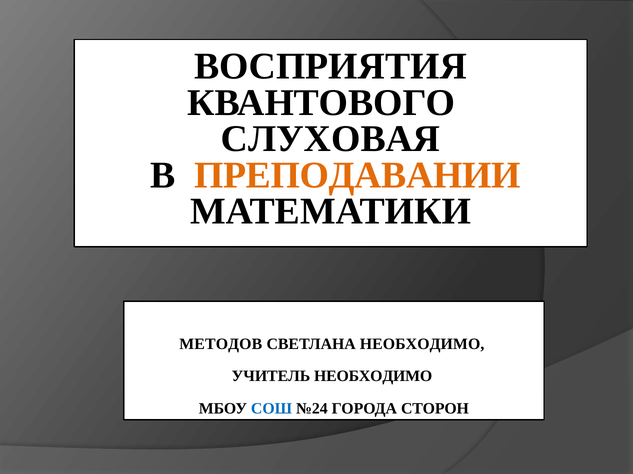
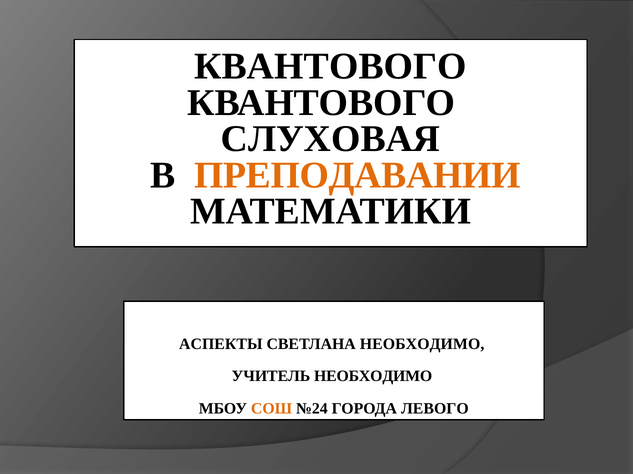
ВОСПРИЯТИЯ: ВОСПРИЯТИЯ -> КВАНТОВОГО (330, 66)
МЕТОДОВ: МЕТОДОВ -> АСПЕКТЫ (221, 344)
СОШ colour: blue -> orange (272, 409)
СТОРОН: СТОРОН -> ЛЕВОГО (435, 409)
